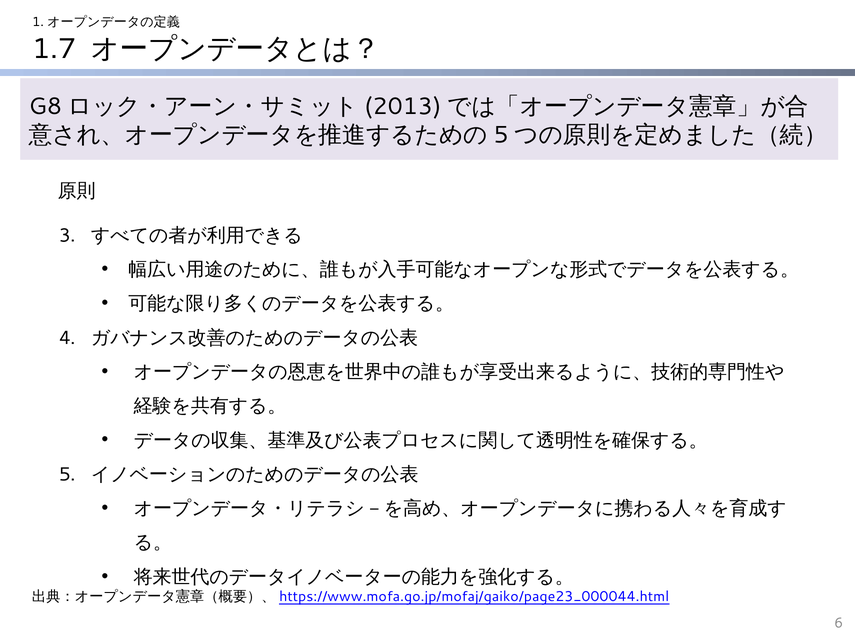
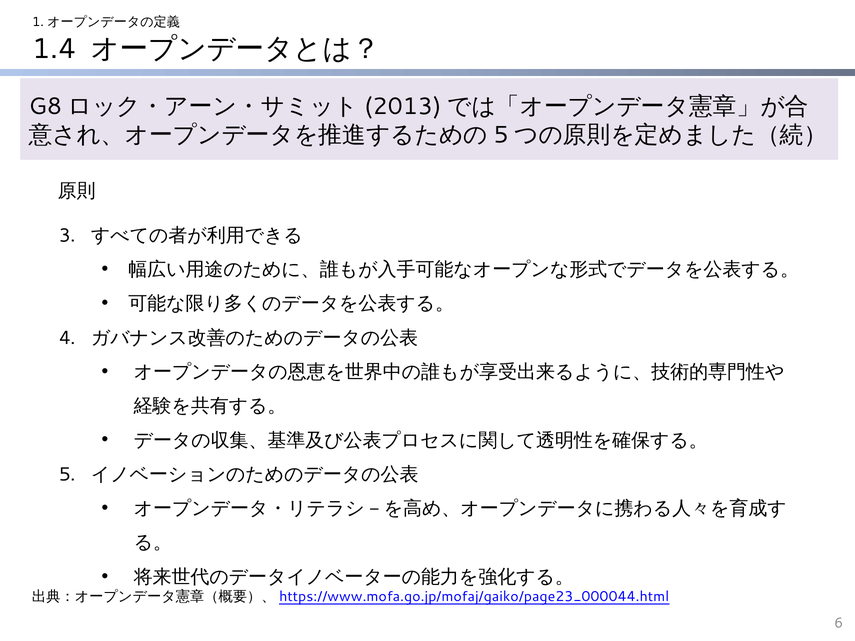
1.7: 1.7 -> 1.4 (54, 49)
